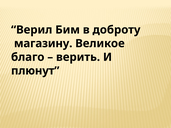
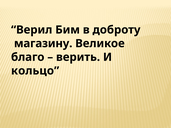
плюнут: плюнут -> кольцо (35, 71)
